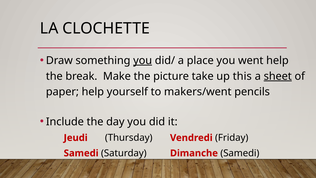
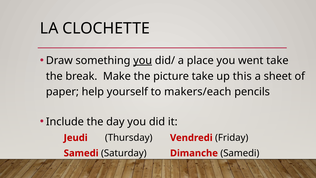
went help: help -> take (277, 60)
sheet underline: present -> none (278, 76)
makers/went: makers/went -> makers/each (198, 92)
